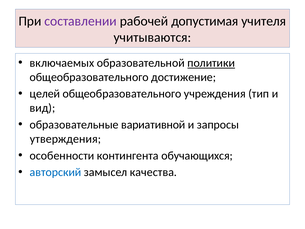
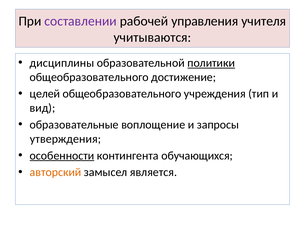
допустимая: допустимая -> управления (205, 21)
включаемых: включаемых -> дисциплины (62, 63)
вариативной: вариативной -> воплощение (153, 125)
особенности underline: none -> present (62, 155)
авторский colour: blue -> orange (56, 172)
качества: качества -> является (153, 172)
